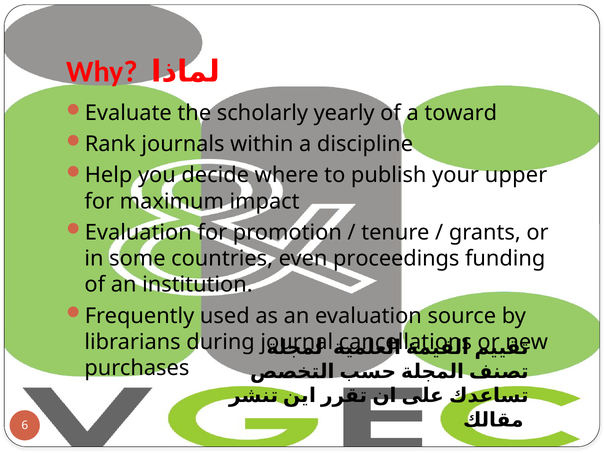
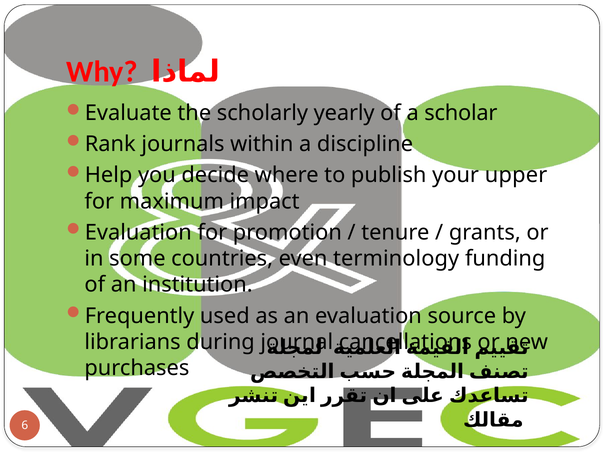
toward: toward -> scholar (461, 113)
proceedings: proceedings -> terminology (396, 259)
